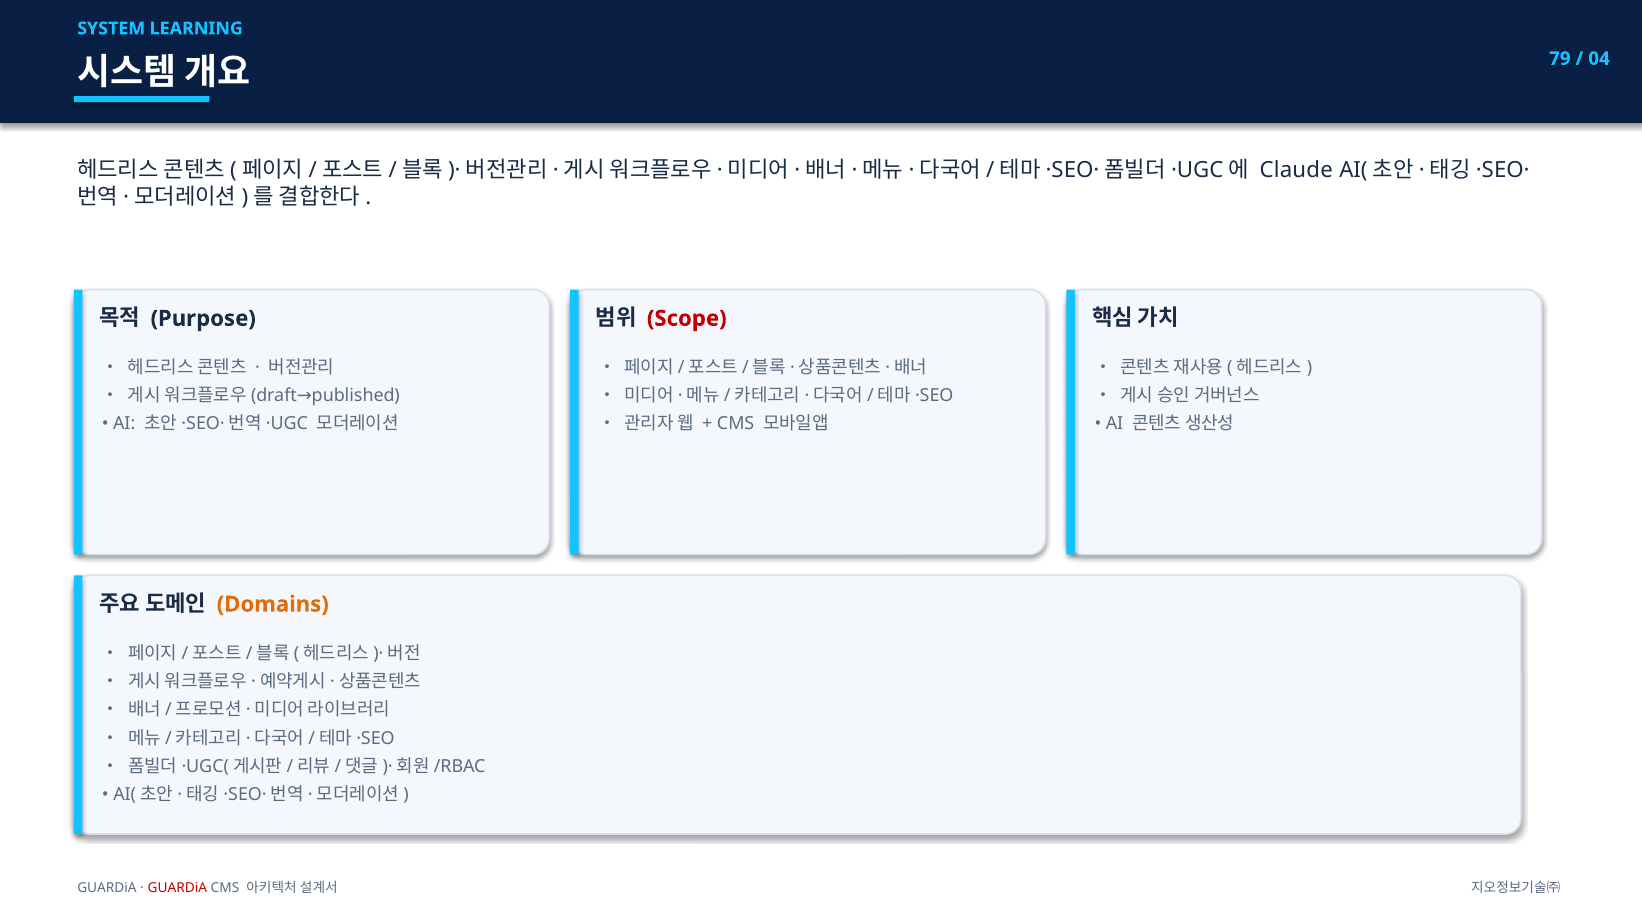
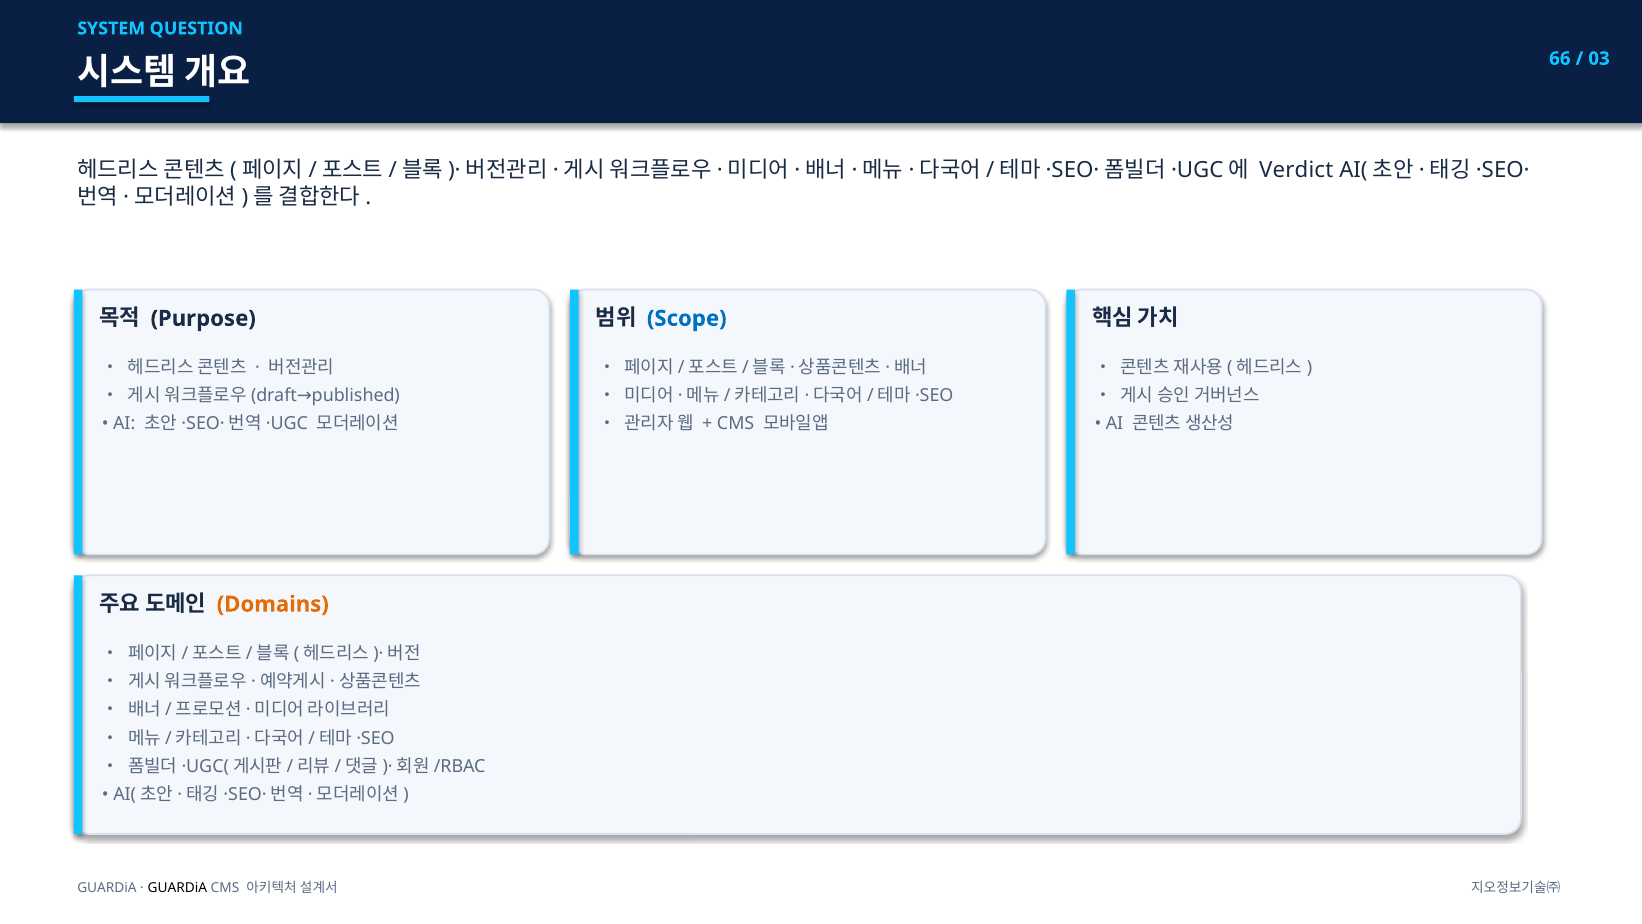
LEARNING: LEARNING -> QUESTION (196, 28)
79: 79 -> 66 (1560, 59)
04: 04 -> 03 (1599, 59)
Claude: Claude -> Verdict (1296, 171)
Scope colour: red -> blue (687, 318)
GUARDiA colour: red -> black (177, 888)
